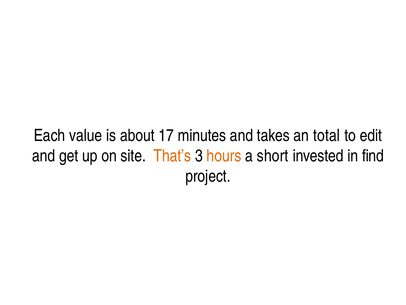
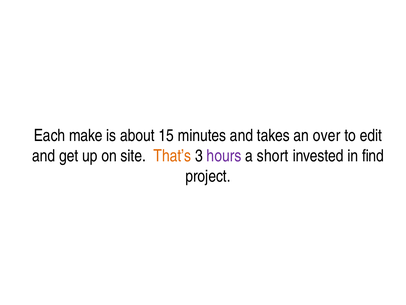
value: value -> make (86, 135)
17: 17 -> 15 (166, 135)
total: total -> over (327, 135)
hours colour: orange -> purple (224, 156)
